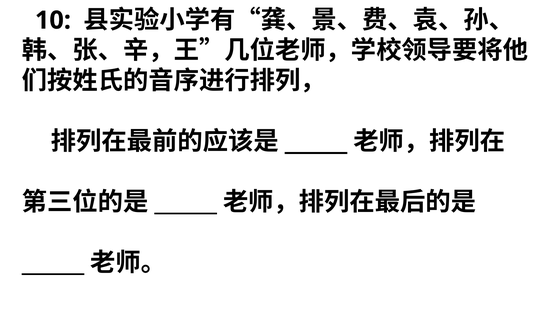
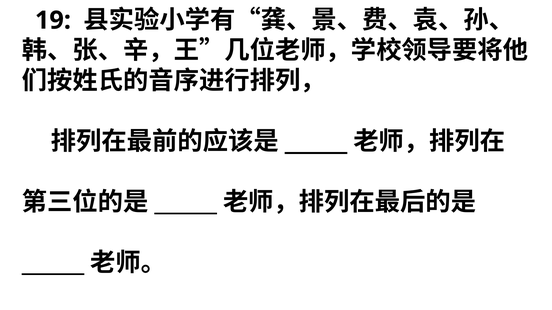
10: 10 -> 19 (53, 20)
